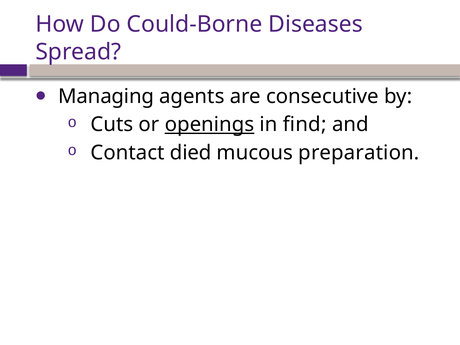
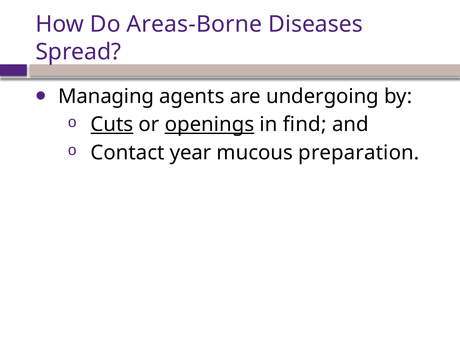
Could-Borne: Could-Borne -> Areas-Borne (194, 24)
consecutive: consecutive -> undergoing (323, 96)
Cuts underline: none -> present (112, 125)
died: died -> year (191, 153)
